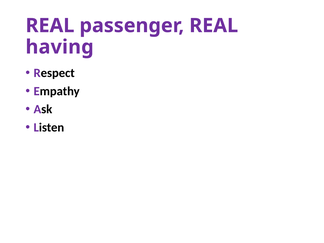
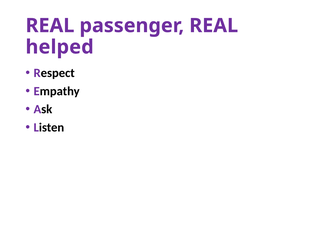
having: having -> helped (60, 47)
